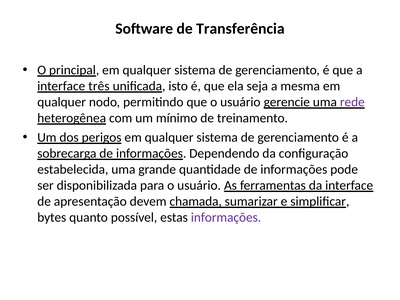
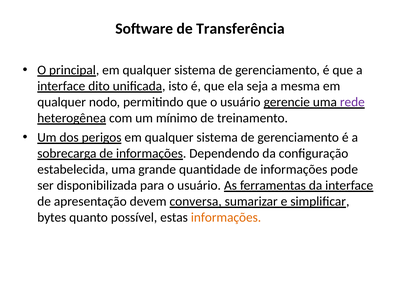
três: três -> dito (99, 86)
chamada: chamada -> conversa (196, 201)
informações colour: purple -> orange (226, 217)
